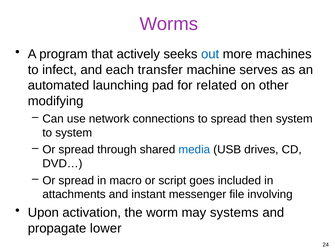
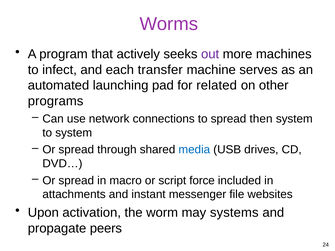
out colour: blue -> purple (210, 54)
modifying: modifying -> programs (56, 101)
goes: goes -> force (202, 181)
involving: involving -> websites (270, 195)
lower: lower -> peers (106, 228)
